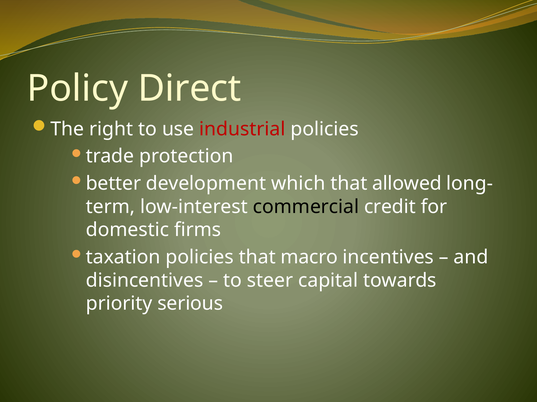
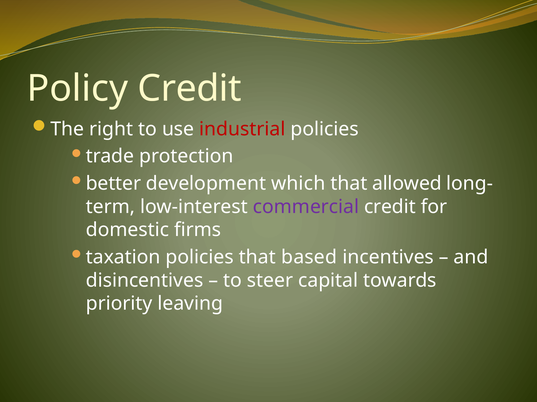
Policy Direct: Direct -> Credit (190, 89)
commercial colour: black -> purple (306, 207)
macro: macro -> based (309, 258)
serious: serious -> leaving (190, 304)
